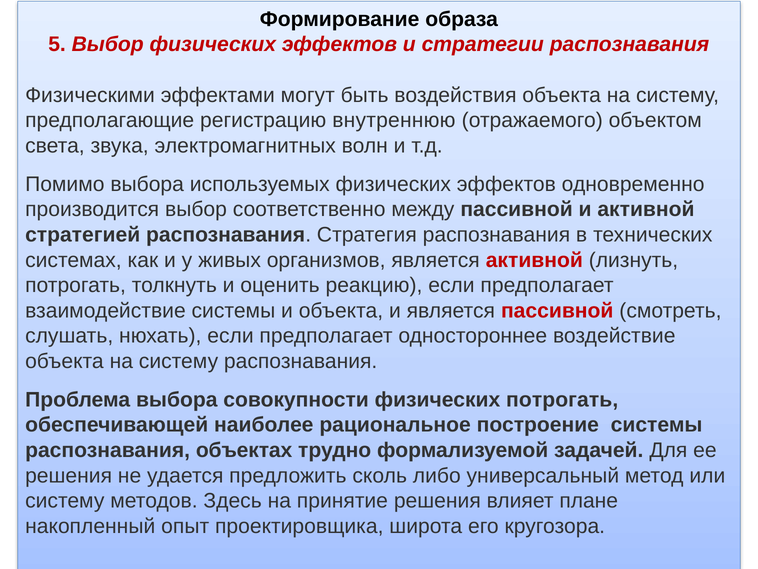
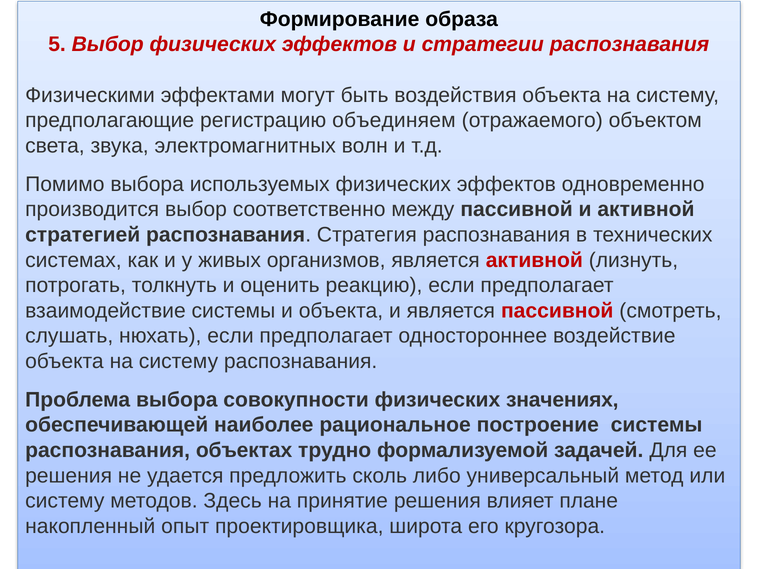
внутреннюю: внутреннюю -> объединяем (394, 120)
физических потрогать: потрогать -> значениях (562, 399)
